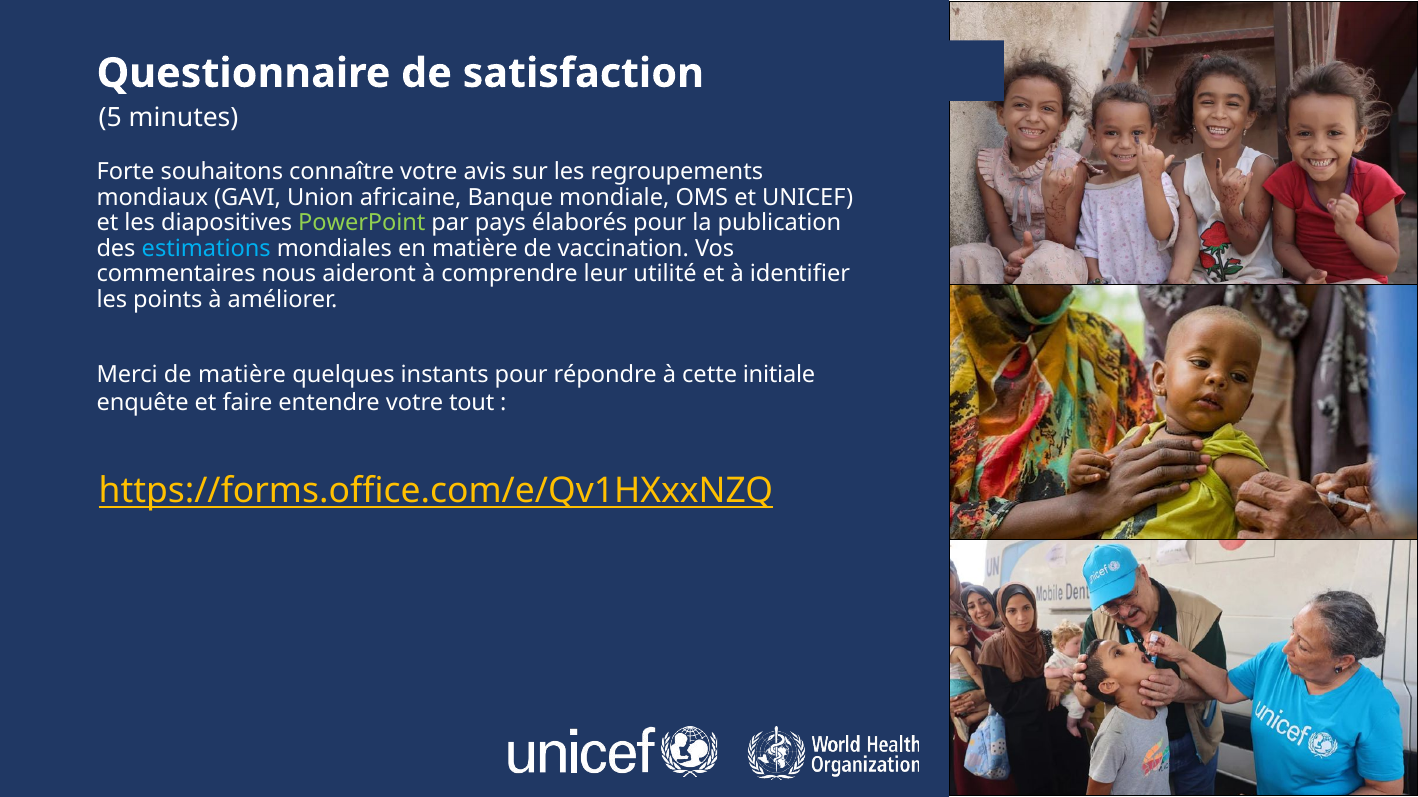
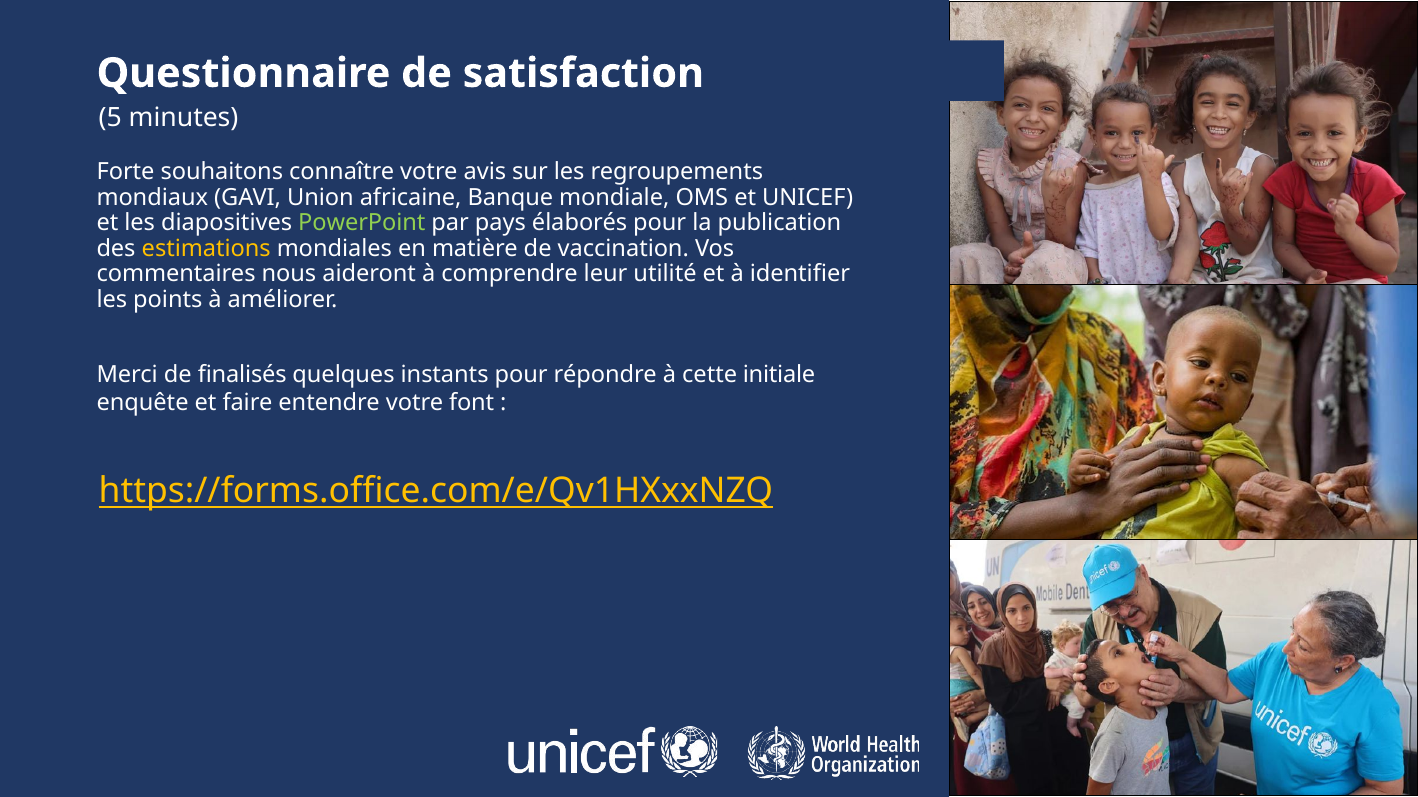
estimations colour: light blue -> yellow (206, 249)
de matière: matière -> finalisés (242, 375)
tout: tout -> font (472, 403)
